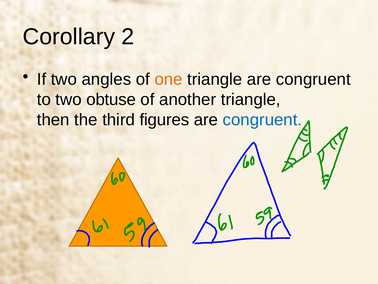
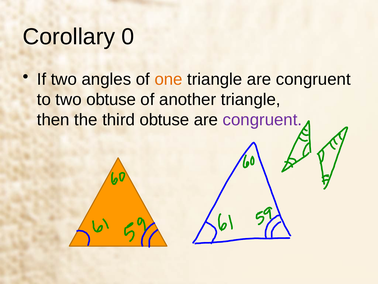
2: 2 -> 0 (128, 37)
third figures: figures -> obtuse (164, 120)
congruent colour: blue -> purple (262, 120)
